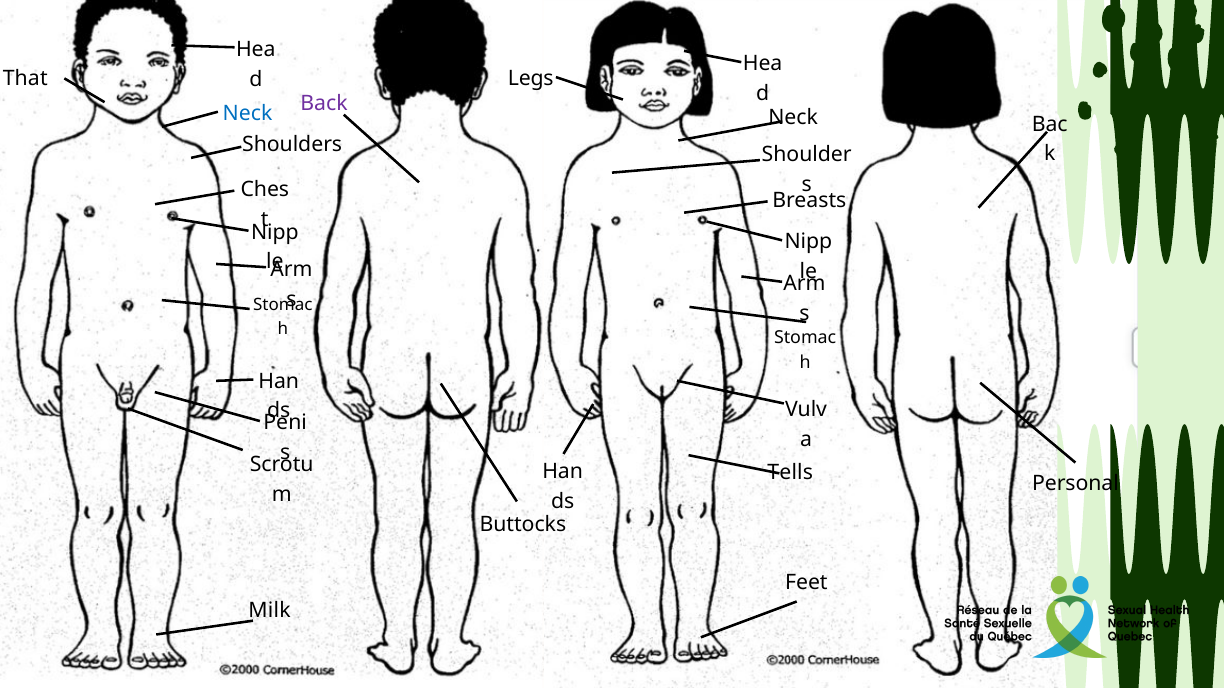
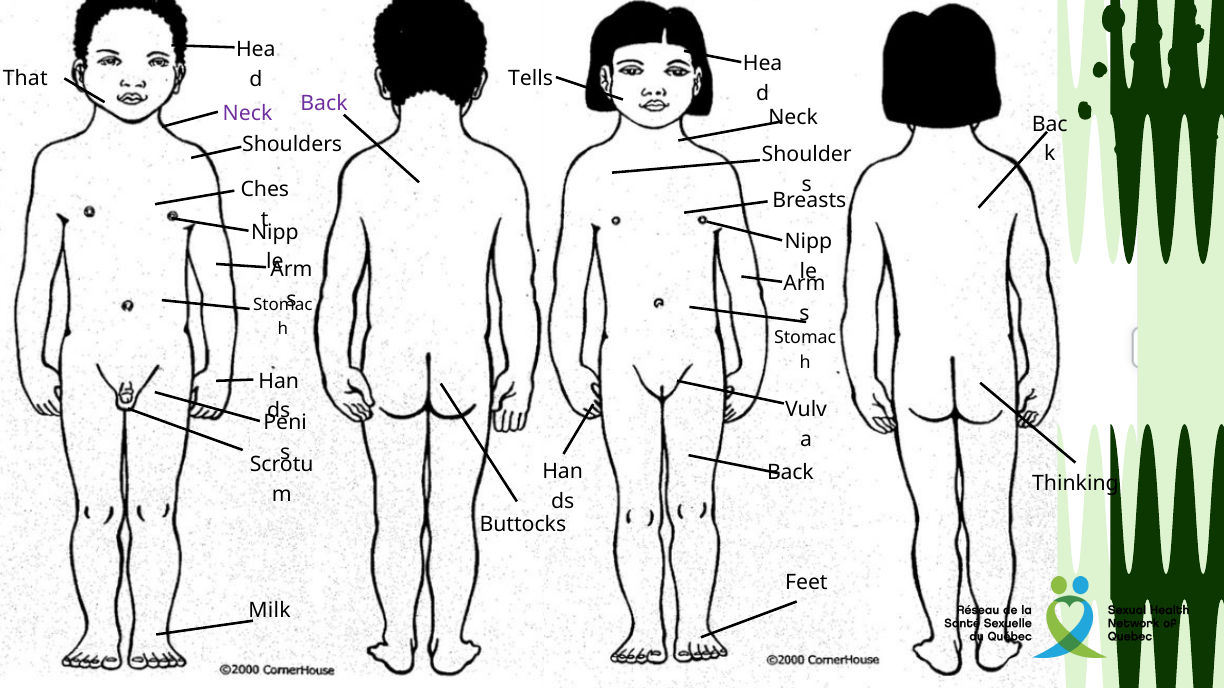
Legs: Legs -> Tells (531, 79)
Neck colour: blue -> purple (248, 113)
Tells: Tells -> Back (790, 473)
Personal: Personal -> Thinking (1075, 484)
